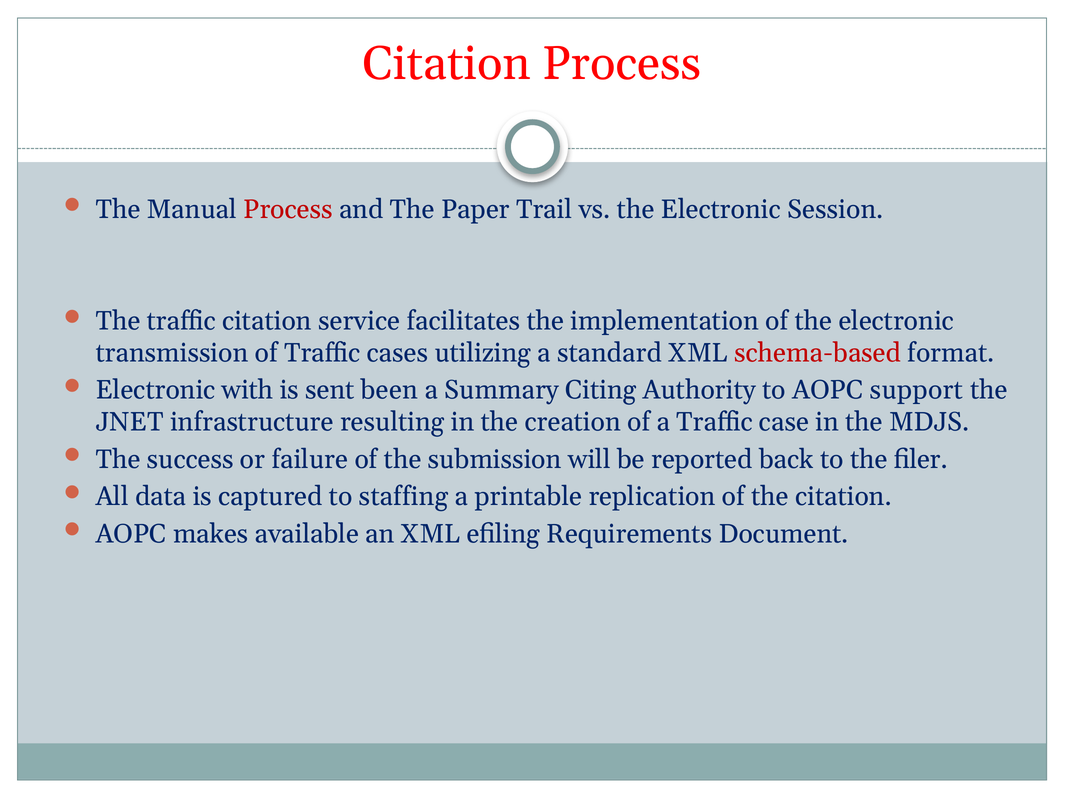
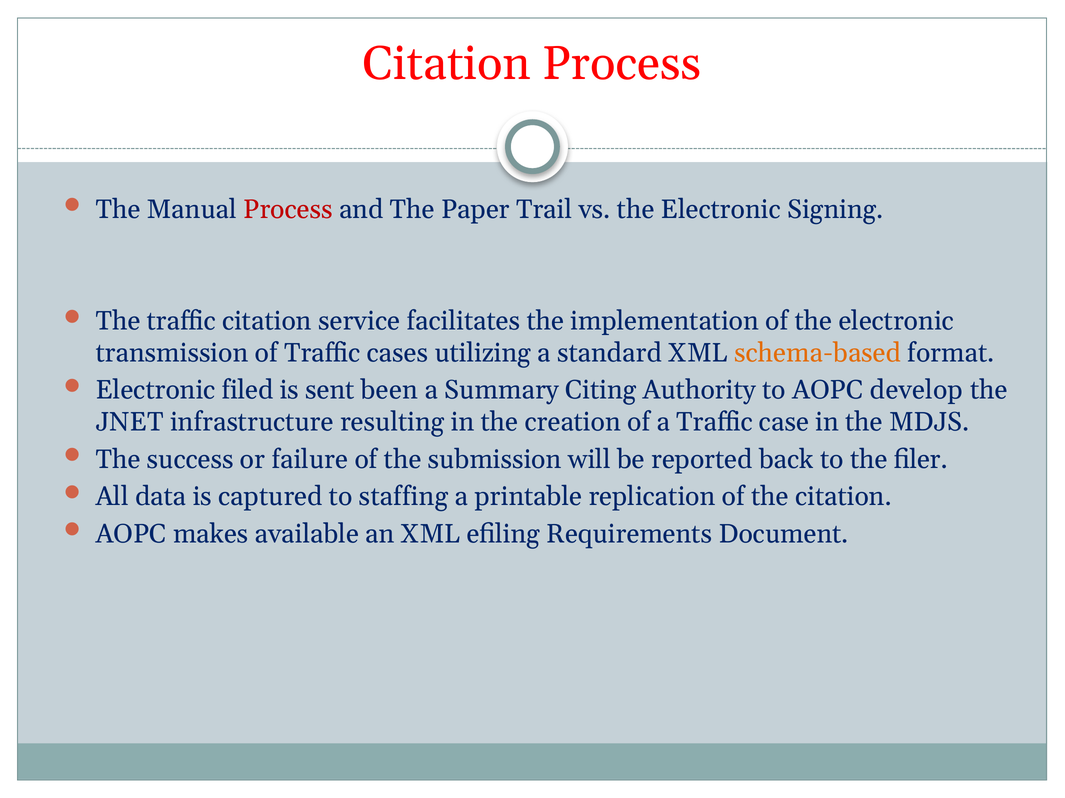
Session: Session -> Signing (835, 209)
schema-based colour: red -> orange (818, 353)
with: with -> filed (248, 391)
support: support -> develop (916, 391)
